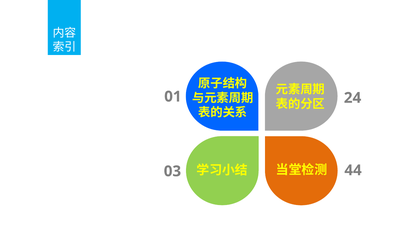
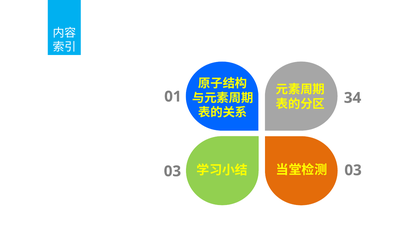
24: 24 -> 34 (353, 98)
03 44: 44 -> 03 (353, 171)
